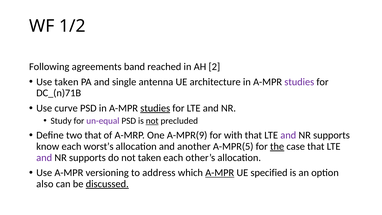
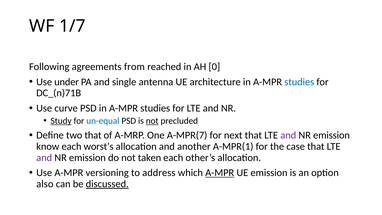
1/2: 1/2 -> 1/7 (72, 26)
band: band -> from (134, 67)
2: 2 -> 0 (214, 67)
Use taken: taken -> under (67, 82)
studies colour: purple -> blue (299, 82)
studies underline: present -> none (155, 108)
Study underline: none -> present (61, 121)
un-equal colour: purple -> blue (103, 121)
A-MPR(9: A-MPR(9 -> A-MPR(7 (187, 135)
with: with -> next (233, 135)
supports: supports -> emission (332, 135)
A-MPR(5: A-MPR(5 -> A-MPR(1 (233, 146)
the underline: present -> none (277, 146)
supports: supports -> emission (87, 157)
UE specified: specified -> emission (269, 173)
